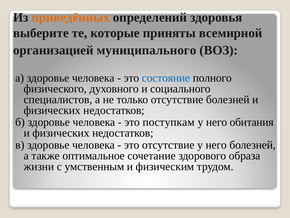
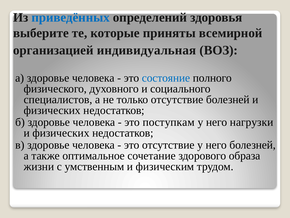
приведённых colour: orange -> blue (71, 17)
муниципального: муниципального -> индивидуальная (146, 50)
обитания: обитания -> нагрузки (252, 122)
